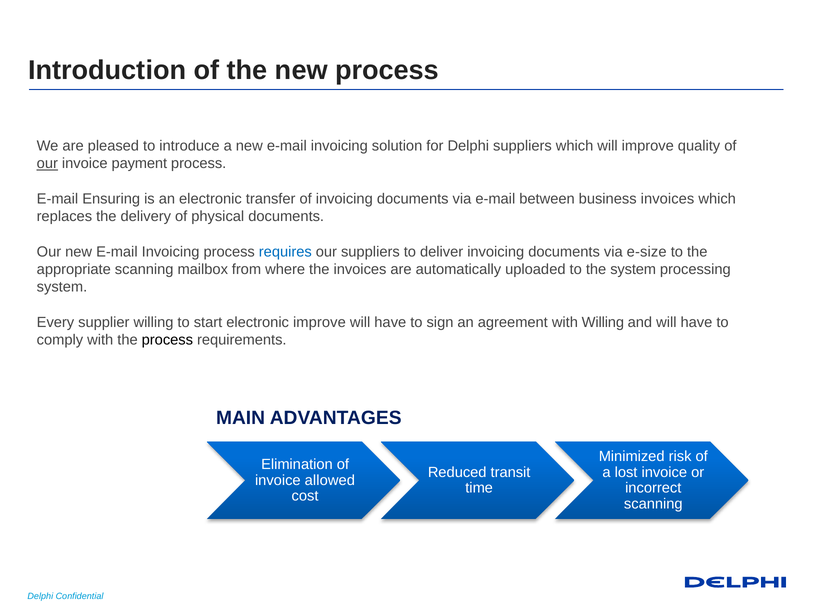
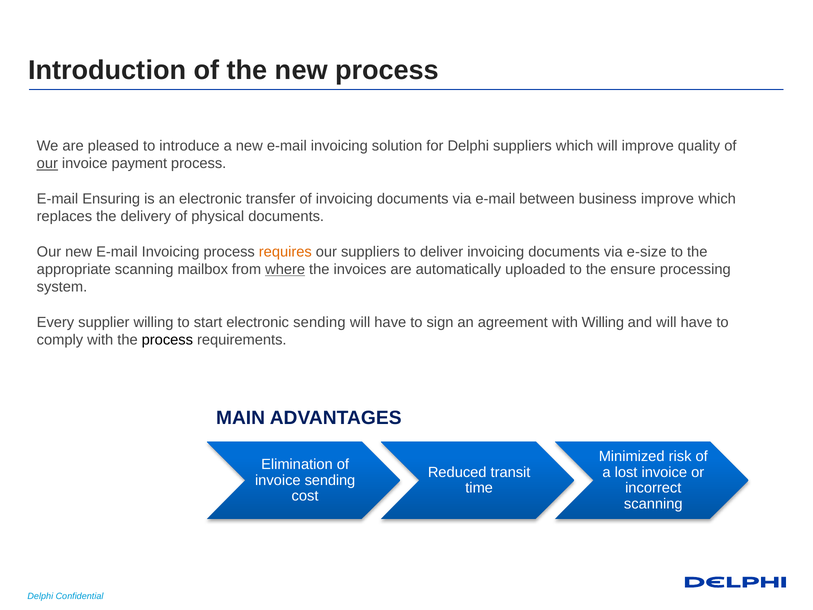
business invoices: invoices -> improve (667, 199)
requires colour: blue -> orange (285, 252)
where underline: none -> present (285, 269)
the system: system -> ensure (633, 269)
electronic improve: improve -> sending (319, 322)
invoice allowed: allowed -> sending (330, 480)
